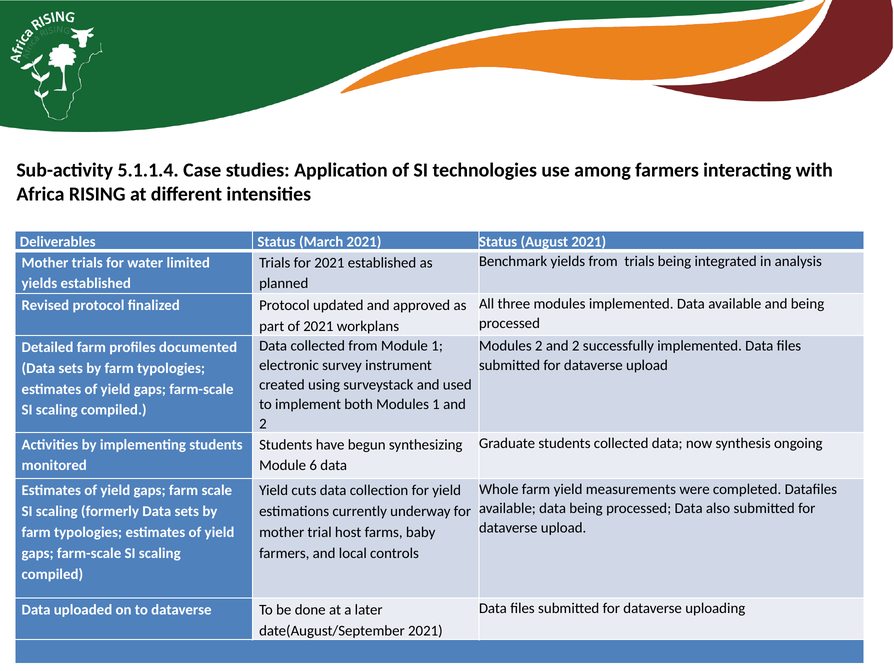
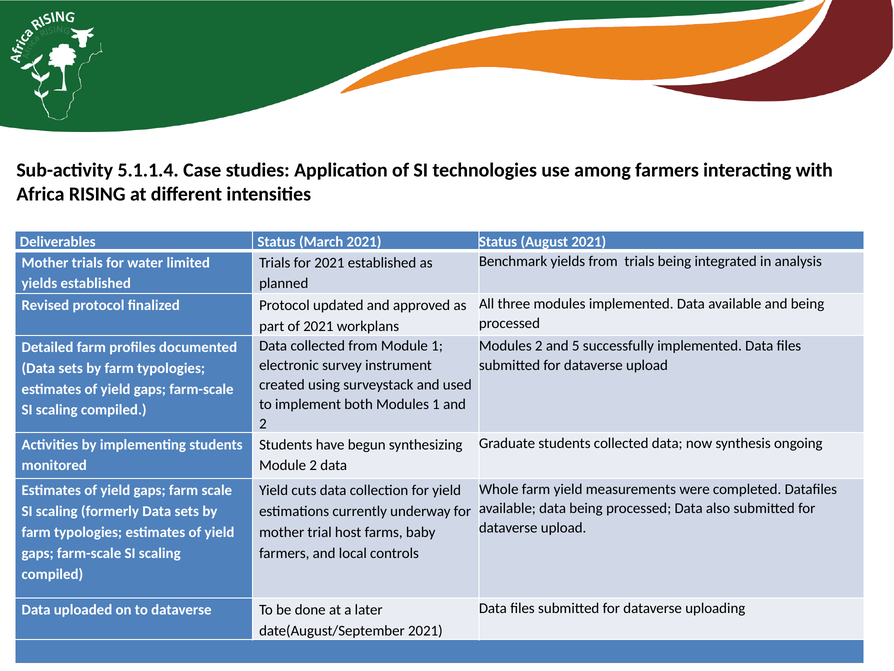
2 and 2: 2 -> 5 (576, 346)
Module 6: 6 -> 2 (313, 465)
